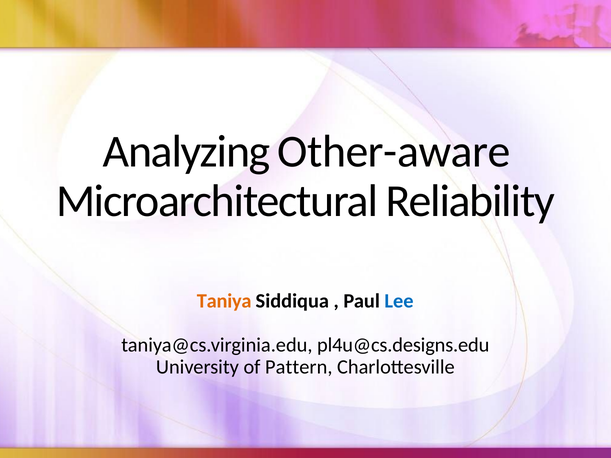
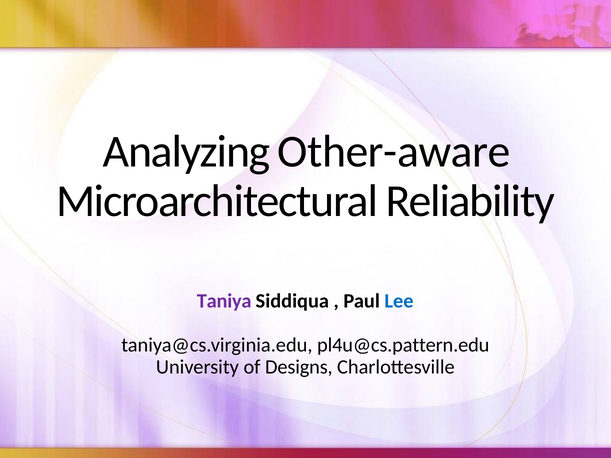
Taniya colour: orange -> purple (224, 301)
pl4u@cs.designs.edu: pl4u@cs.designs.edu -> pl4u@cs.pattern.edu (403, 345)
Pattern: Pattern -> Designs (299, 367)
